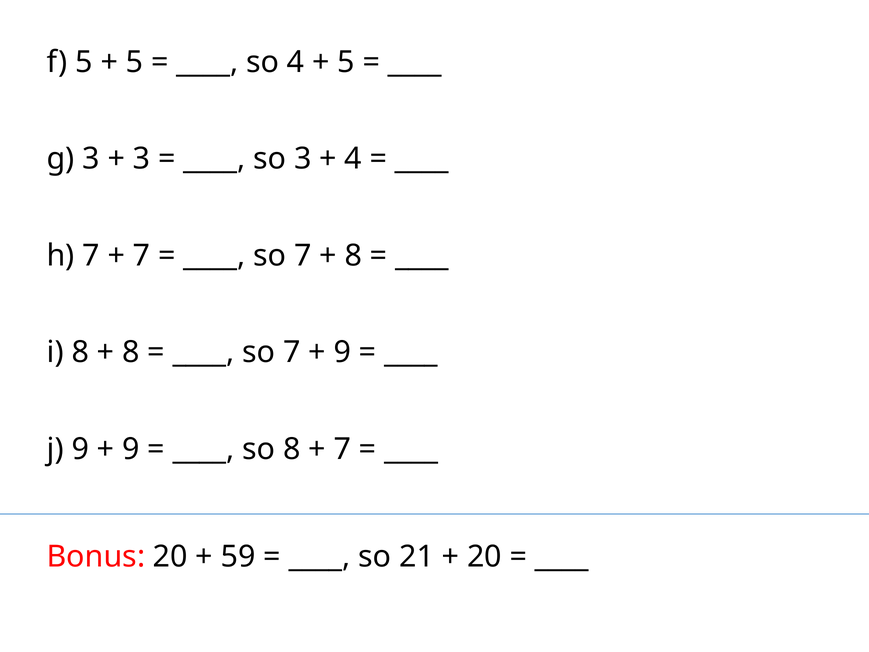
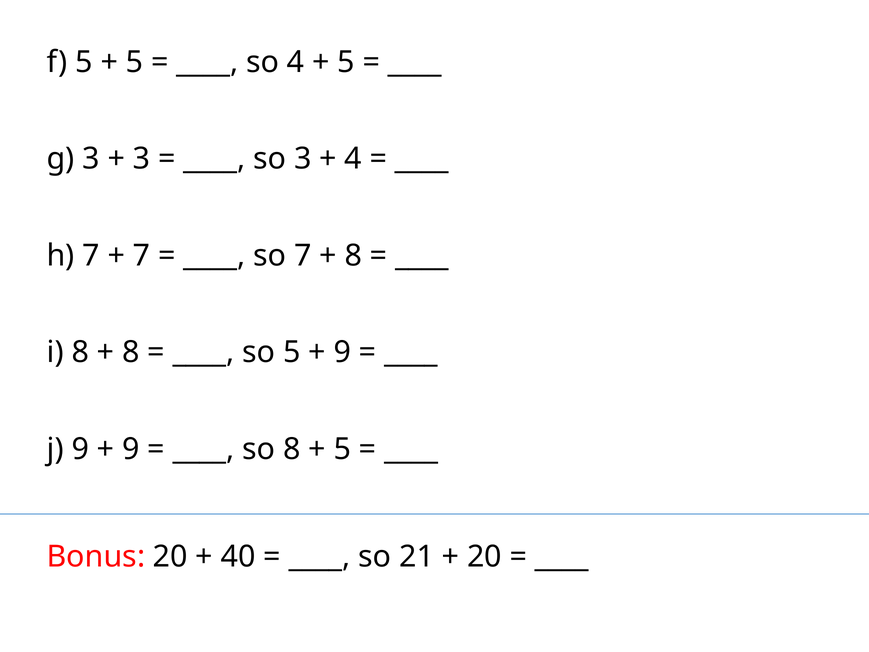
7: 7 -> 5 (292, 352)
7: 7 -> 5 (342, 449)
59: 59 -> 40 (238, 556)
